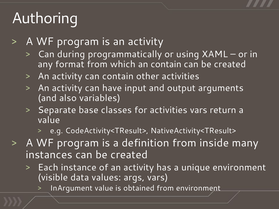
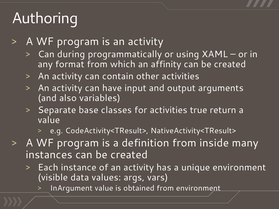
an contain: contain -> affinity (166, 64)
activities vars: vars -> true (199, 110)
